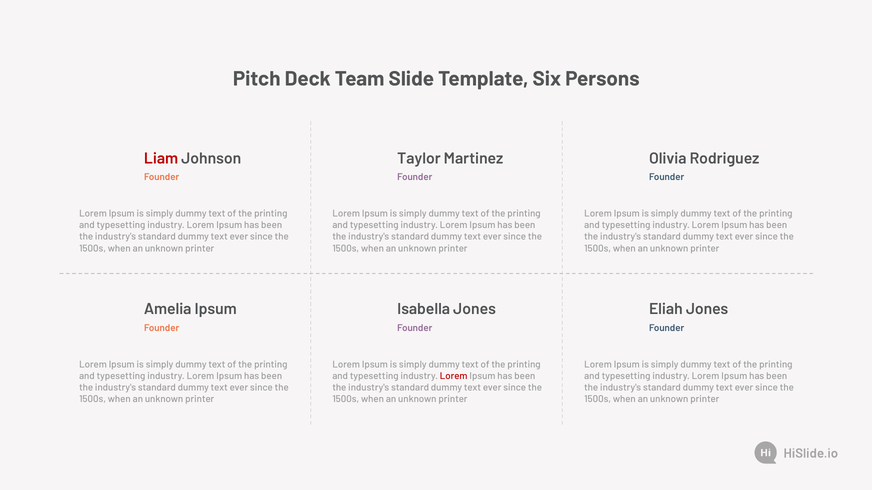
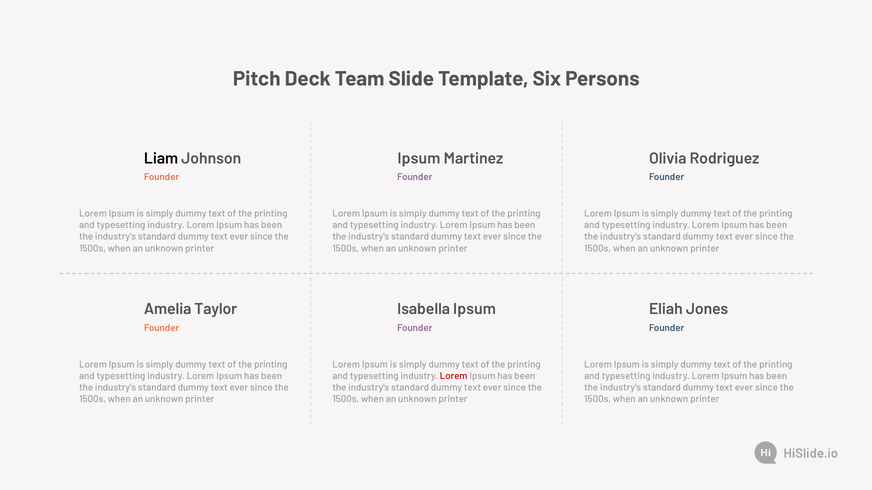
Liam colour: red -> black (161, 159)
Taylor: Taylor -> Ipsum (419, 159)
Amelia Ipsum: Ipsum -> Taylor (216, 310)
Isabella Jones: Jones -> Ipsum (474, 310)
